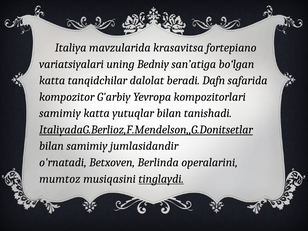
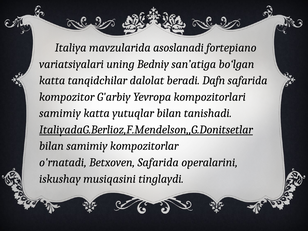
krasavitsa: krasavitsa -> asoslanadi (178, 48)
jumlasidandir: jumlasidandir -> kompozitorlar (144, 146)
Betxoven Berlinda: Berlinda -> Safarida (158, 162)
mumtoz: mumtoz -> iskushay (60, 179)
tinglaydi underline: present -> none (161, 179)
